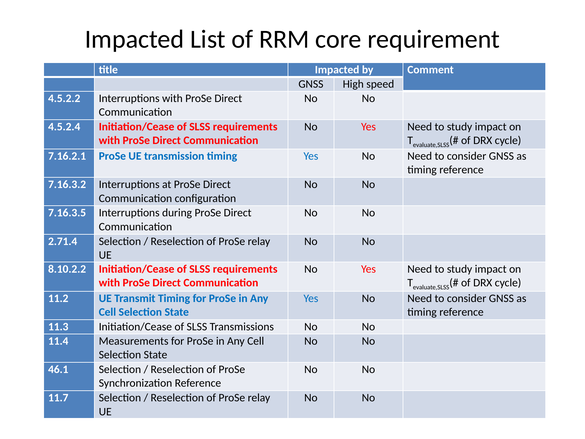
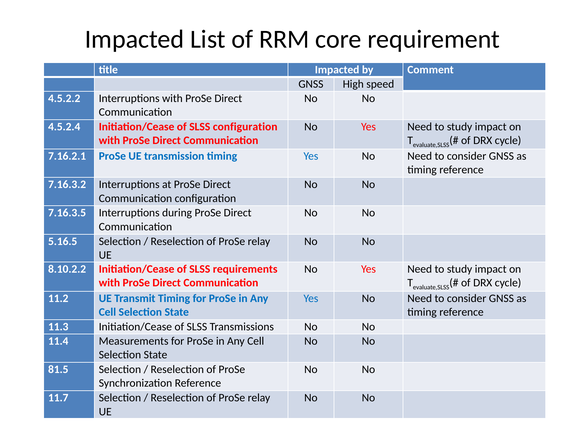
requirements: requirements -> configuration (245, 127)
2.71.4: 2.71.4 -> 5.16.5 (63, 241)
46.1: 46.1 -> 81.5 (58, 369)
